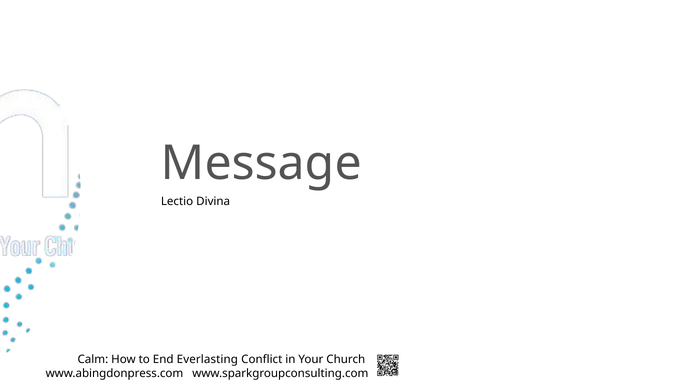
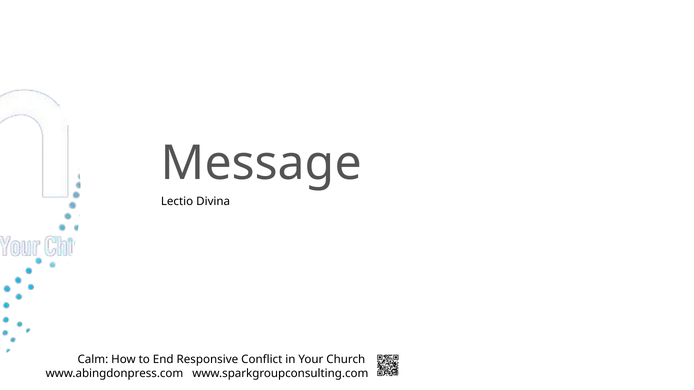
Everlasting: Everlasting -> Responsive (207, 360)
